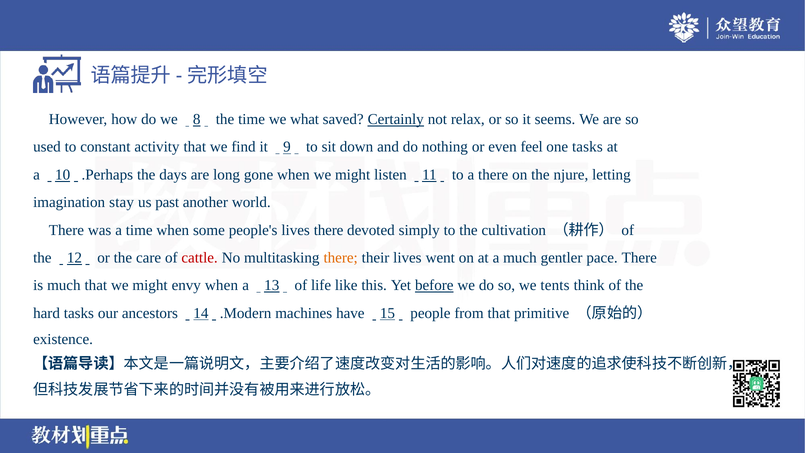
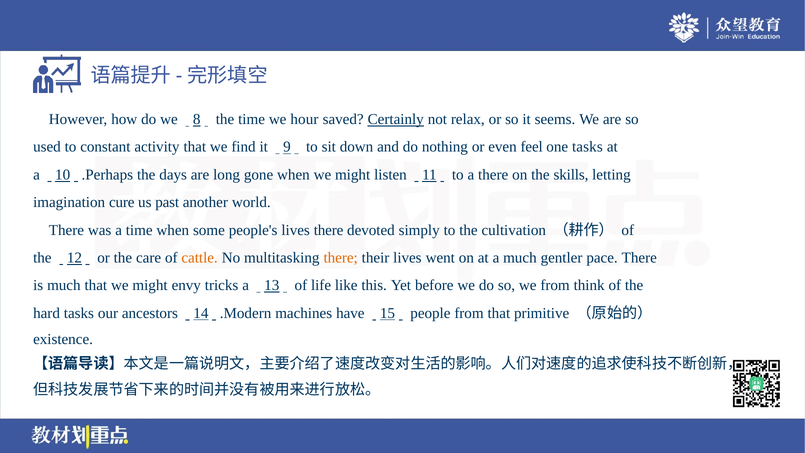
what: what -> hour (304, 119)
njure: njure -> skills (571, 175)
stay: stay -> cure (122, 202)
cattle colour: red -> orange (200, 258)
envy when: when -> tricks (222, 285)
before underline: present -> none (434, 285)
we tents: tents -> from (555, 285)
